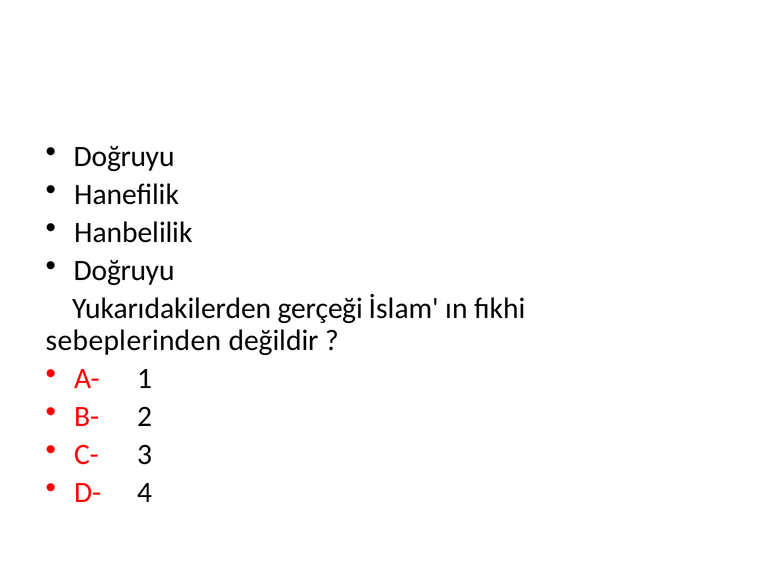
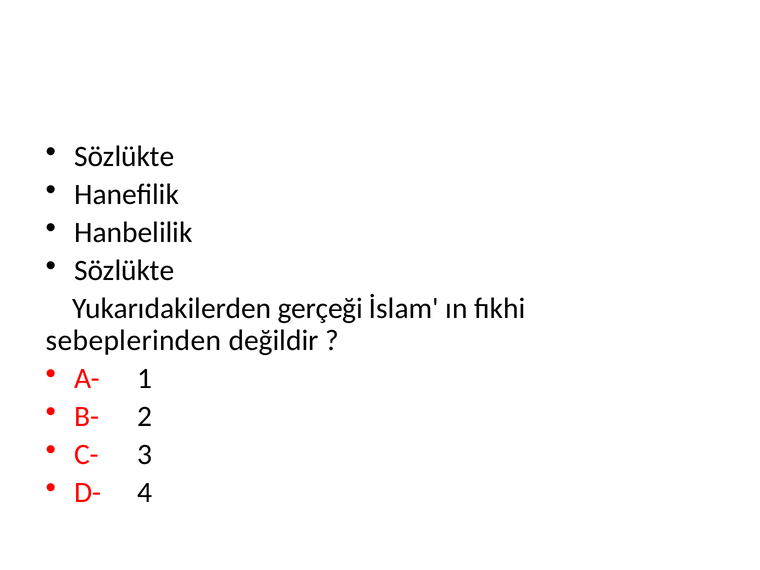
Doğruyu: Doğruyu -> Sözlükte (124, 157)
Doğruyu: Doğruyu -> Sözlükte (124, 271)
